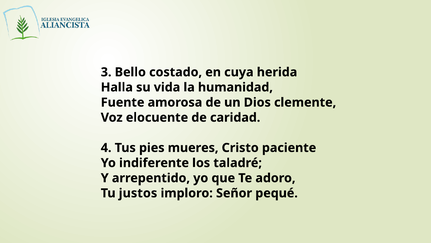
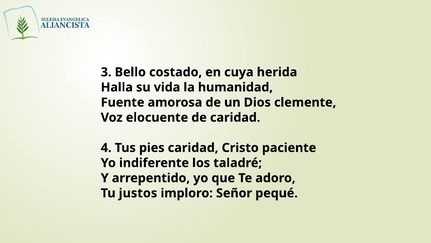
pies mueres: mueres -> caridad (193, 147)
